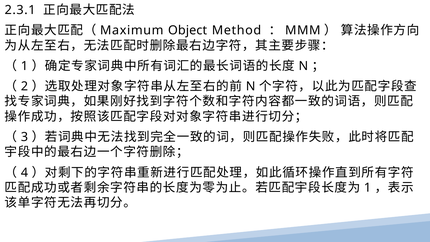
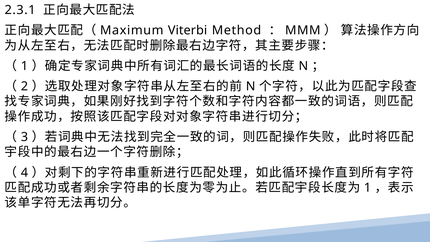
Object: Object -> Viterbi (188, 30)
